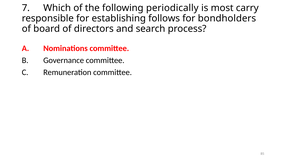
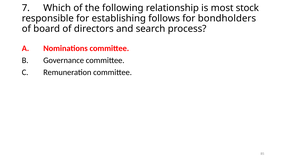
periodically: periodically -> relationship (172, 8)
carry: carry -> stock (247, 8)
